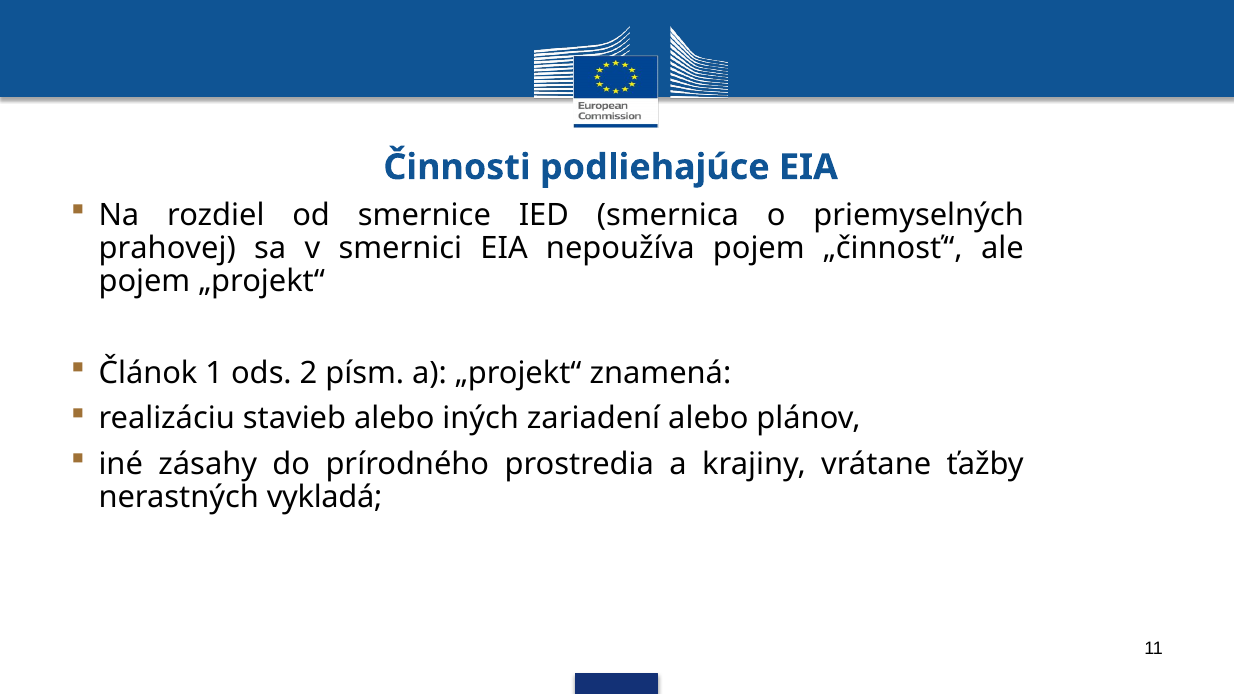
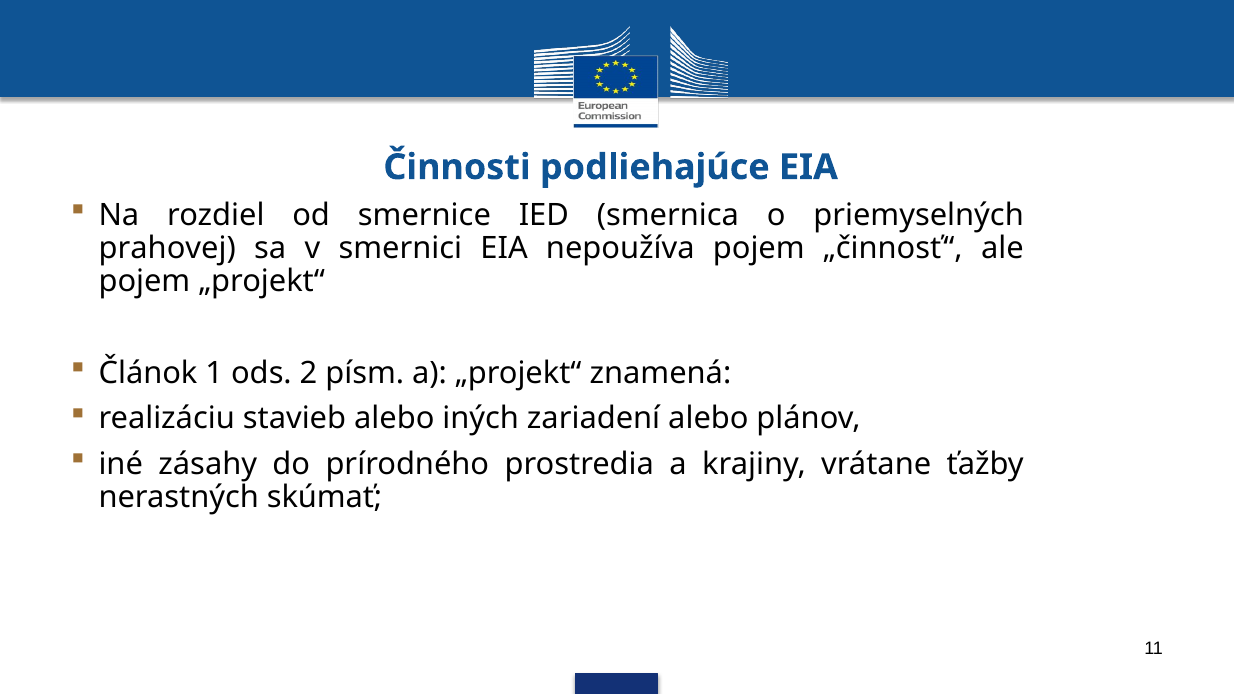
vykladá: vykladá -> skúmať (325, 497)
